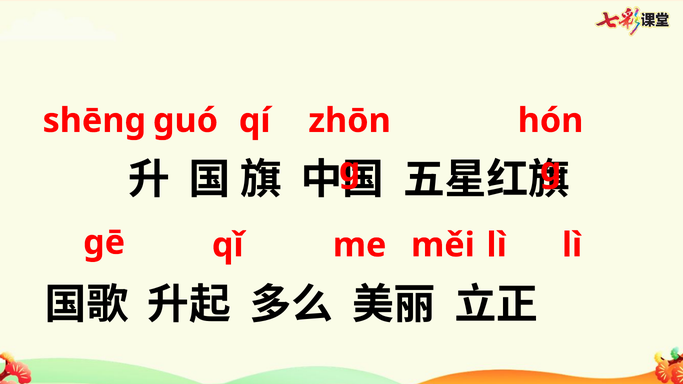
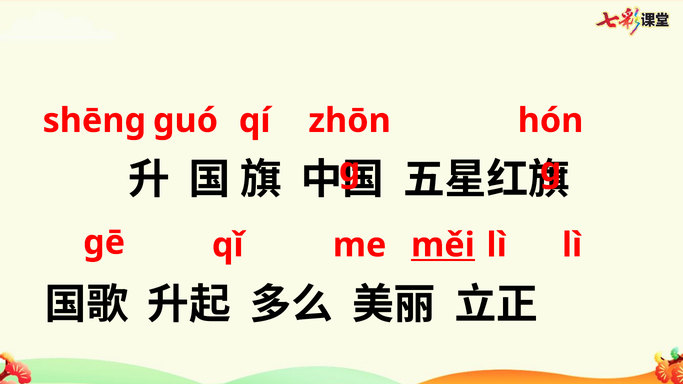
měi underline: none -> present (443, 245)
